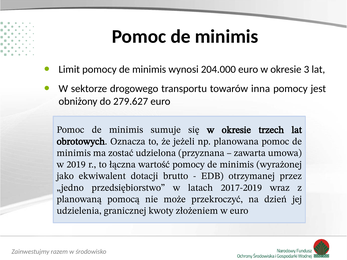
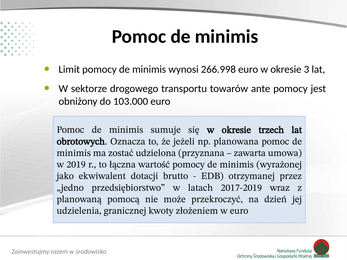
204.000: 204.000 -> 266.998 (218, 70)
inna: inna -> ante (261, 89)
279.627: 279.627 -> 103.000 (131, 101)
